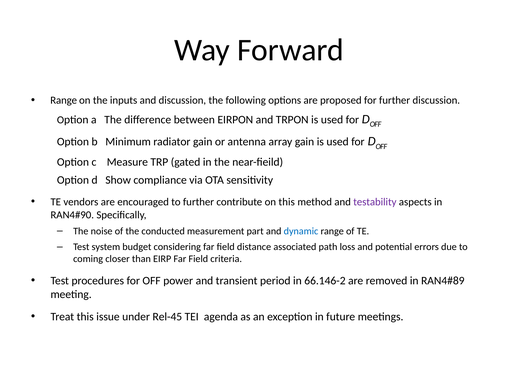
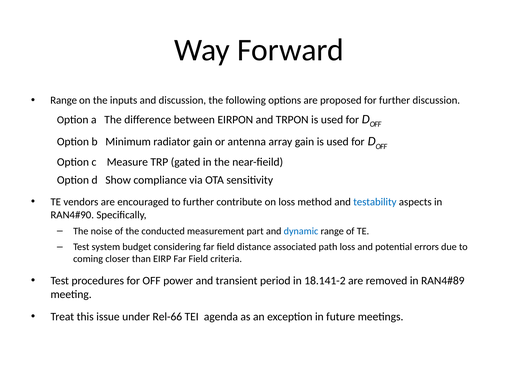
on this: this -> loss (287, 202)
testability colour: purple -> blue (375, 202)
66.146-2: 66.146-2 -> 18.141-2 (325, 281)
Rel-45: Rel-45 -> Rel-66 (167, 317)
